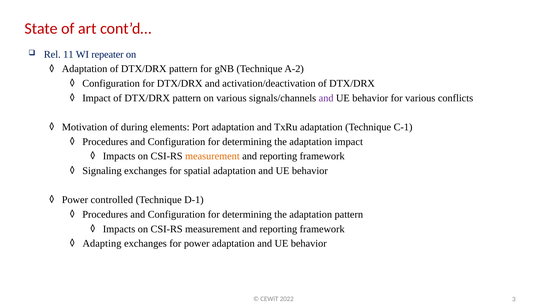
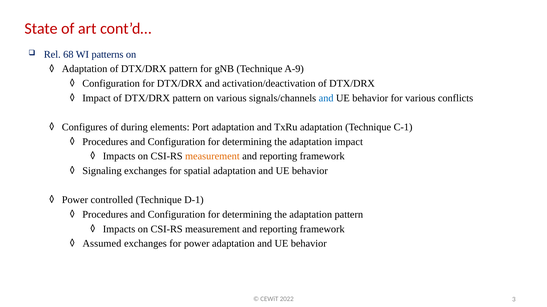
11: 11 -> 68 (68, 54)
repeater: repeater -> patterns (107, 54)
A-2: A-2 -> A-9 (294, 69)
and colour: purple -> blue (326, 98)
Motivation: Motivation -> Configures (85, 127)
Adapting: Adapting -> Assumed (102, 244)
